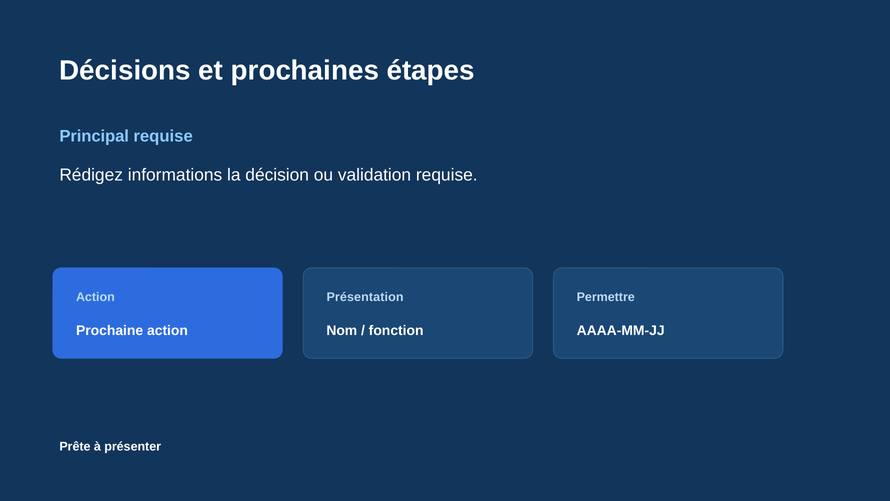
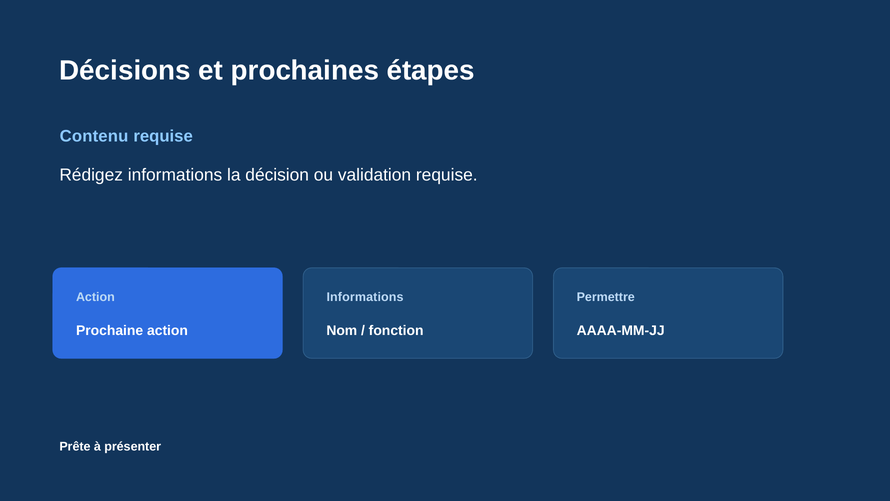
Principal: Principal -> Contenu (94, 136)
Présentation: Présentation -> Informations (365, 297)
